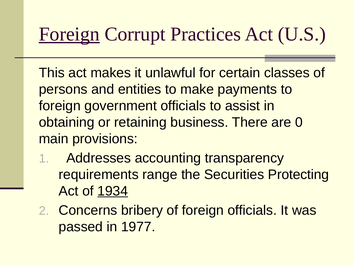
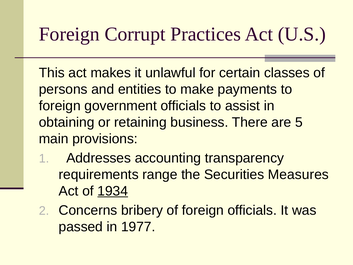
Foreign underline: present -> none (69, 34)
0: 0 -> 5 (299, 122)
Protecting: Protecting -> Measures (298, 174)
